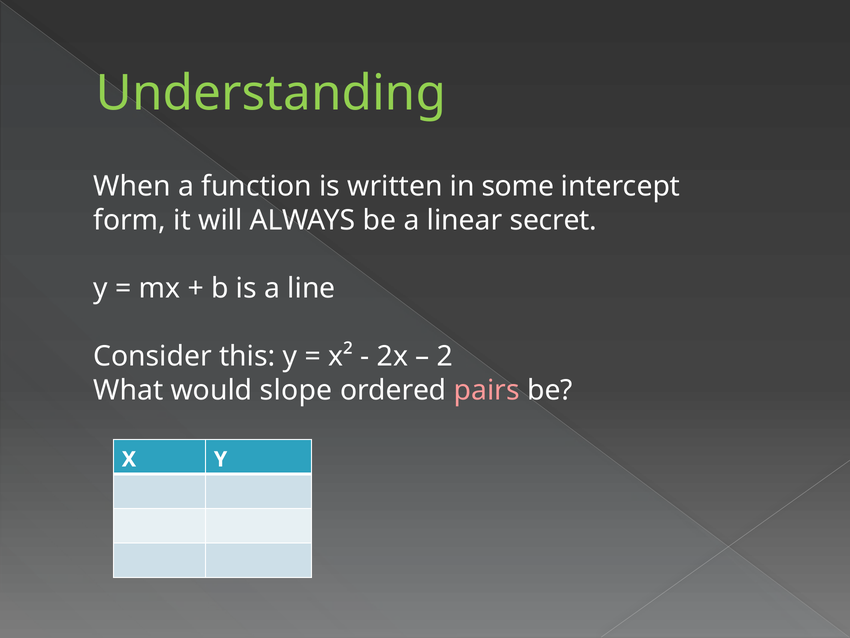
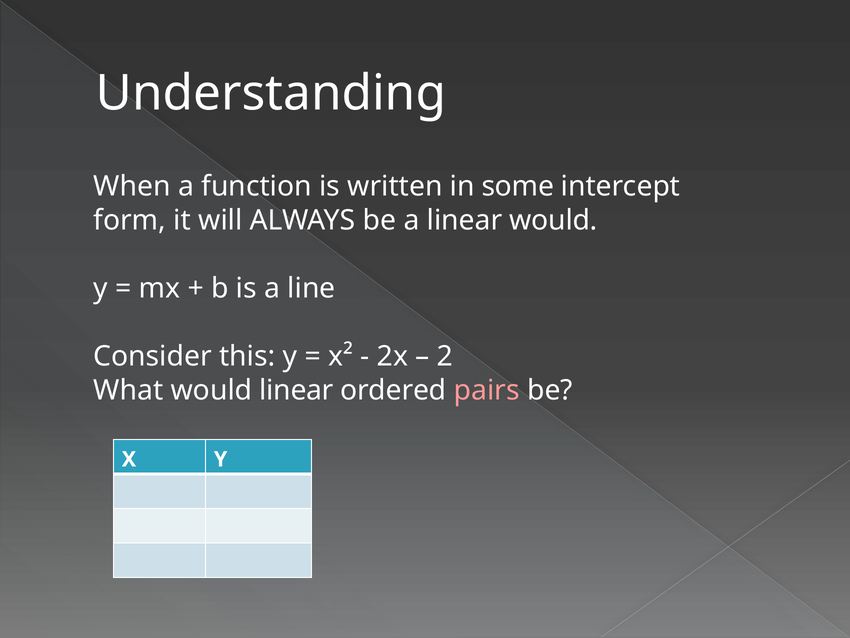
Understanding colour: light green -> white (271, 93)
linear secret: secret -> would (553, 220)
would slope: slope -> linear (296, 390)
